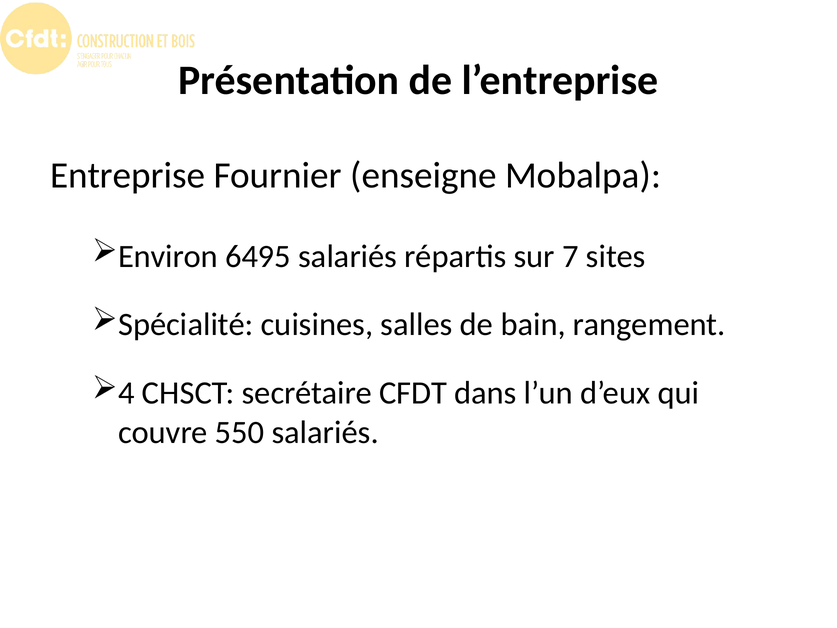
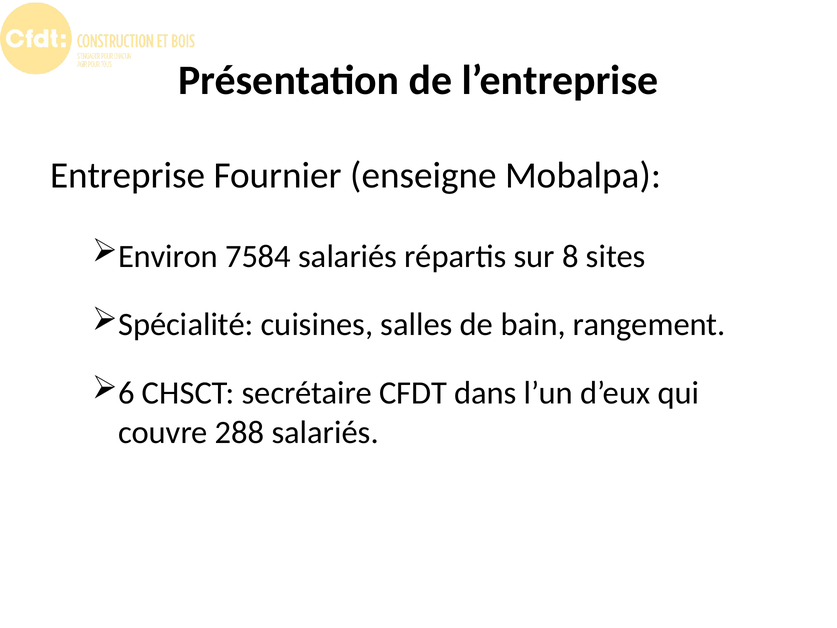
6495: 6495 -> 7584 (258, 256)
7: 7 -> 8 (570, 256)
4: 4 -> 6 (126, 393)
550: 550 -> 288 (240, 432)
